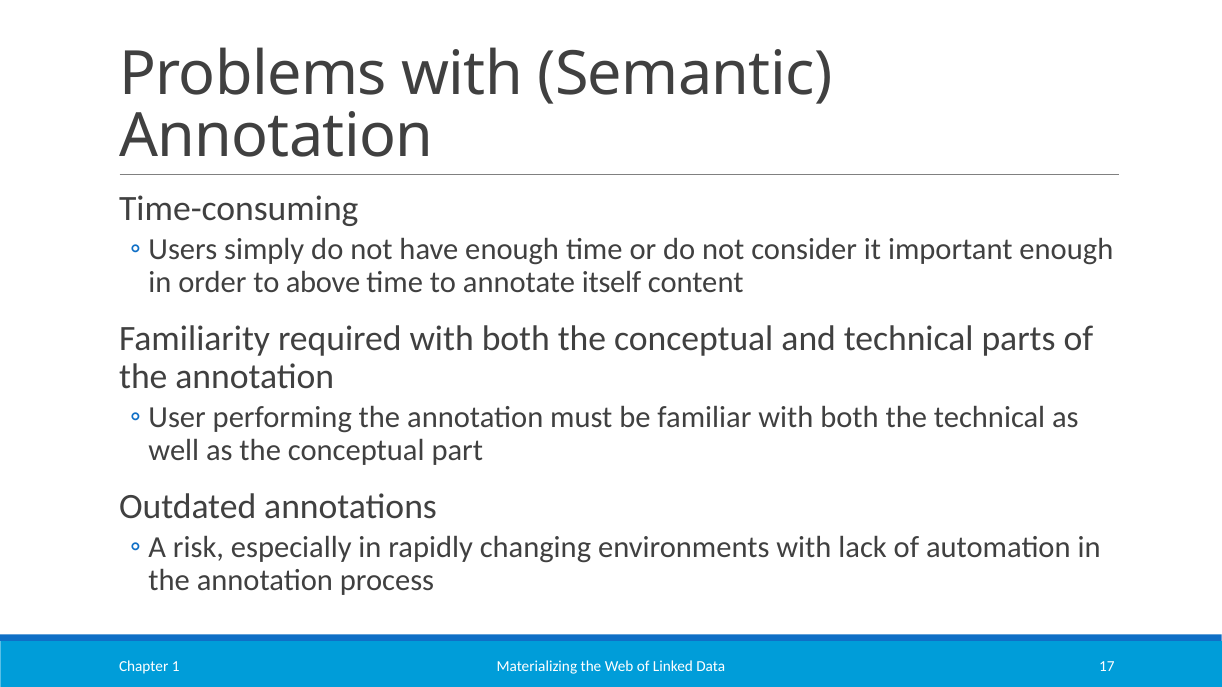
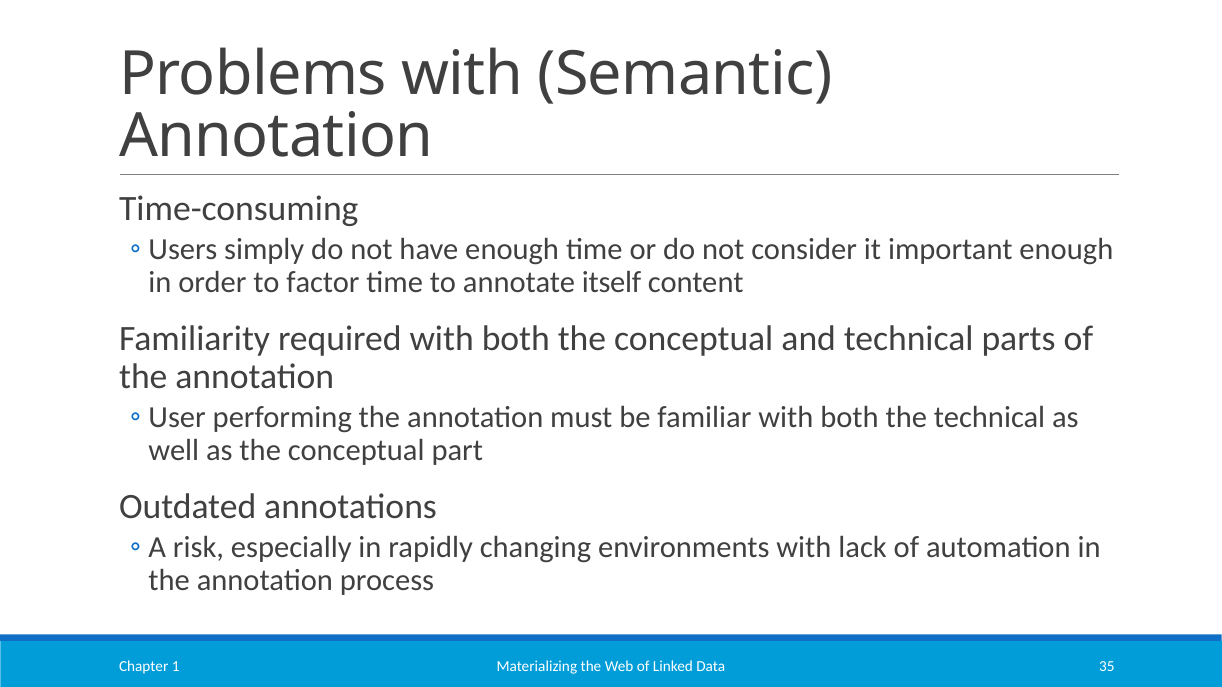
above: above -> factor (323, 283)
17: 17 -> 35 (1107, 667)
